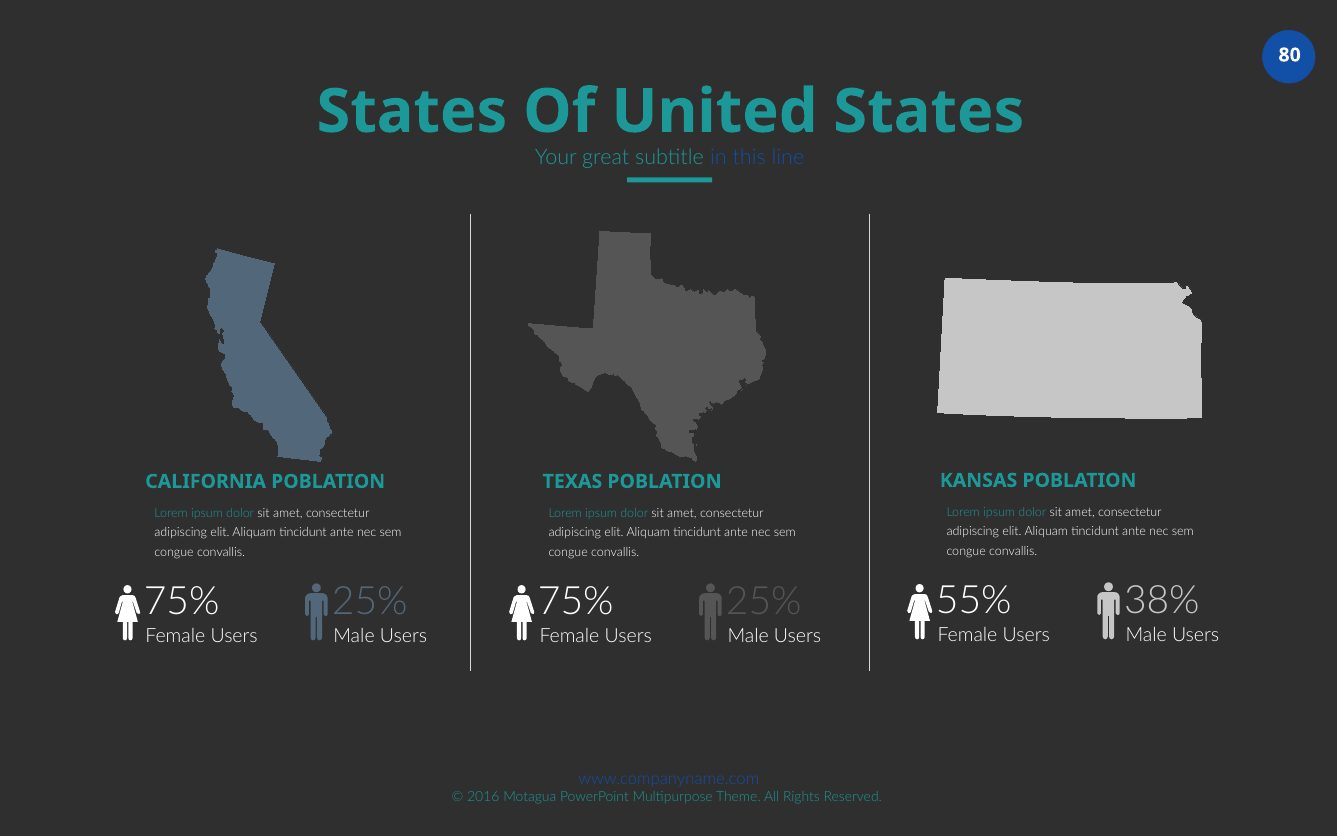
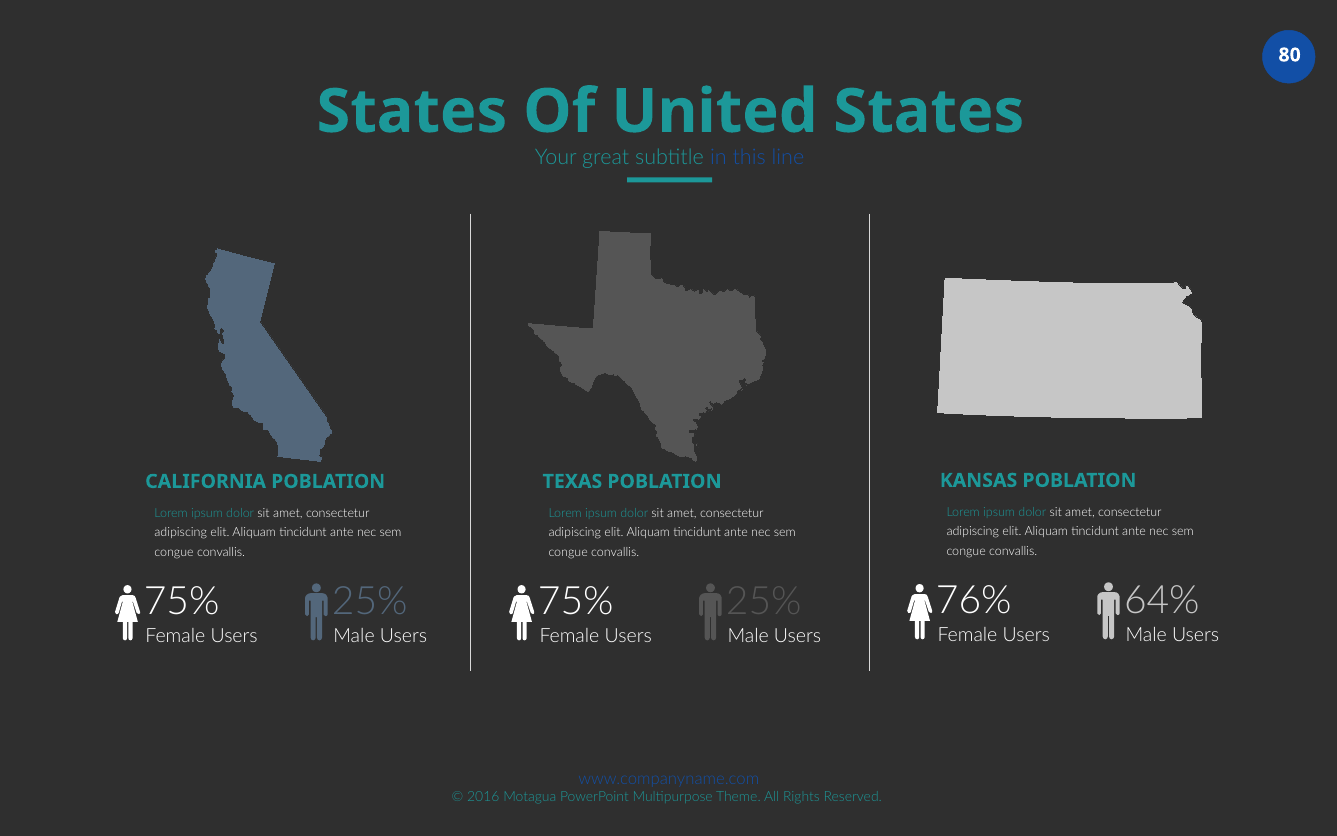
55%: 55% -> 76% (974, 601)
38%: 38% -> 64% (1162, 601)
